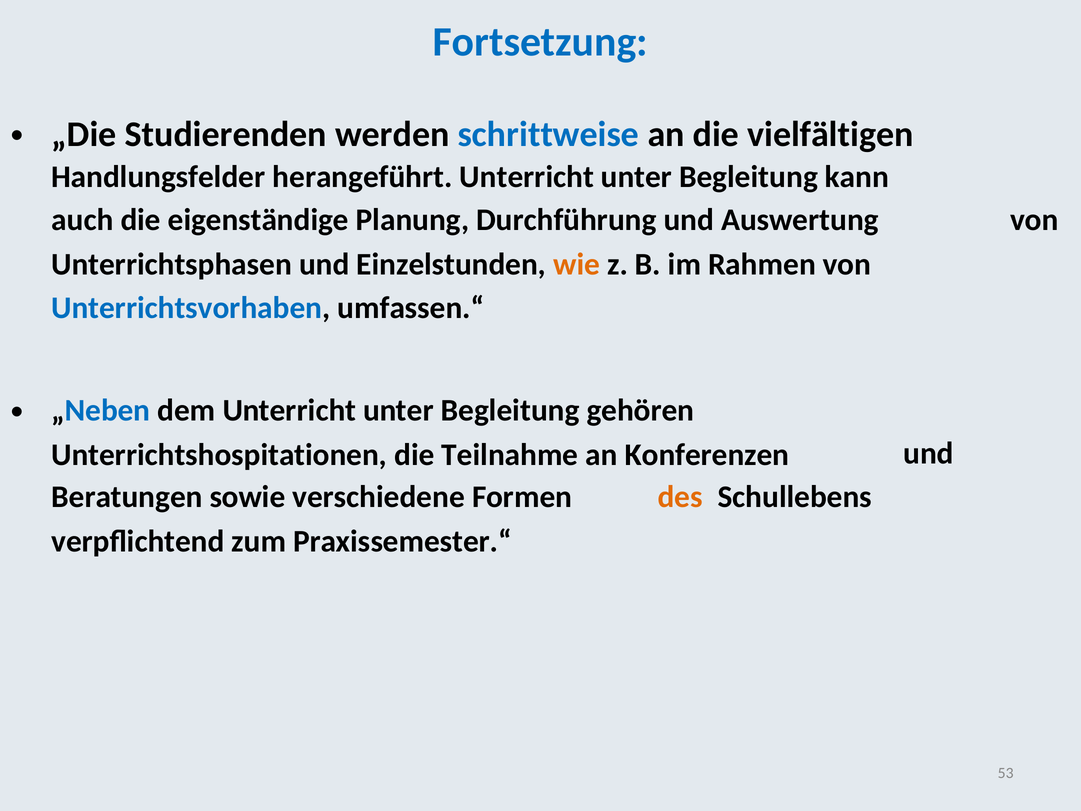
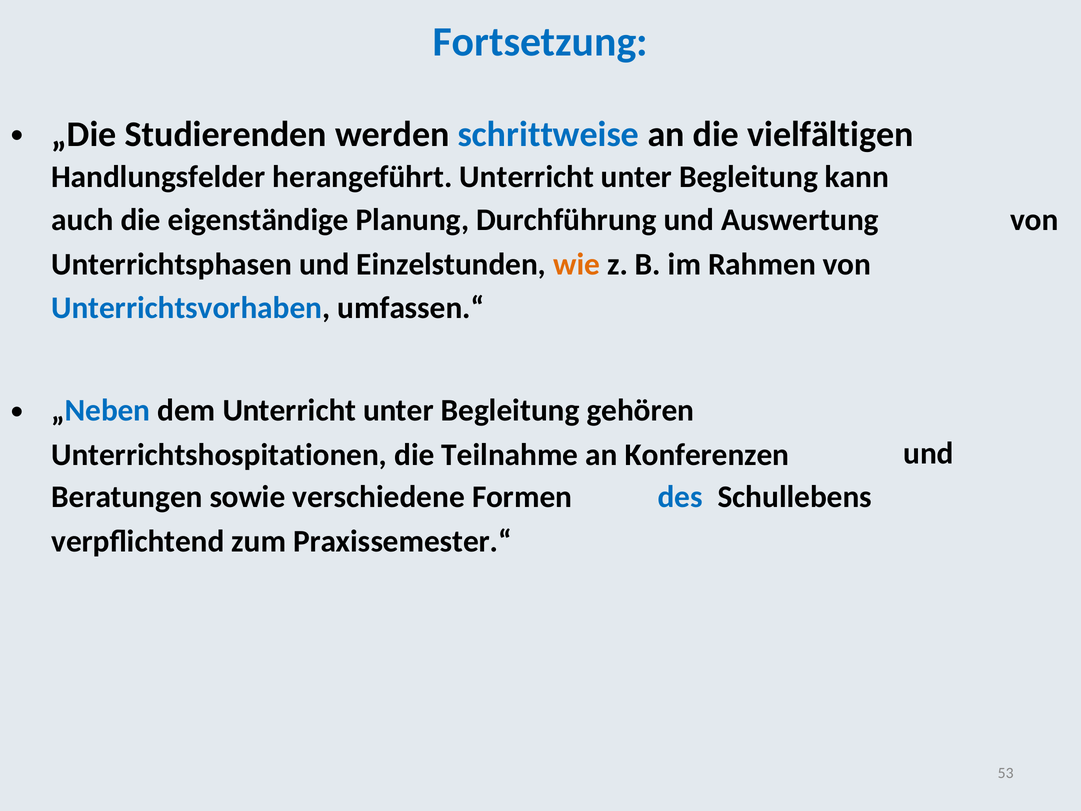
des colour: orange -> blue (680, 497)
